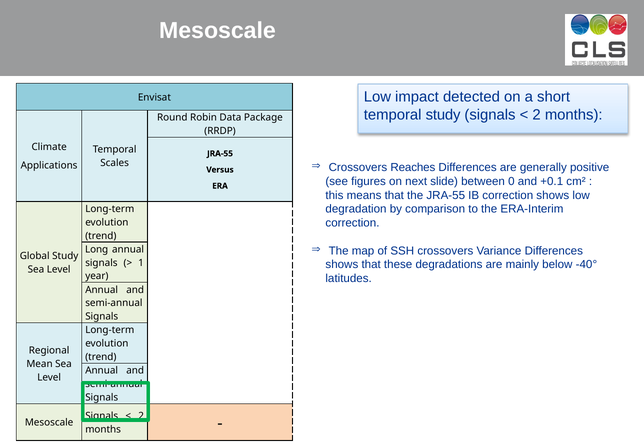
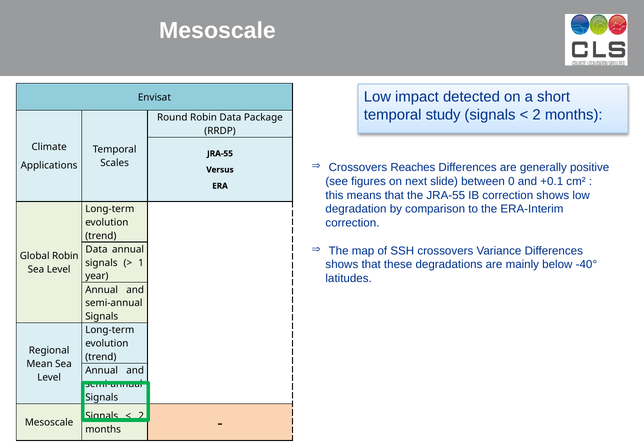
Long: Long -> Data (97, 249)
Global Study: Study -> Robin (65, 256)
